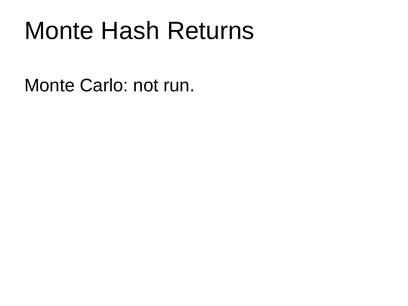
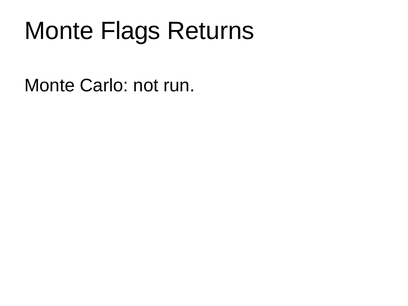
Hash: Hash -> Flags (130, 31)
